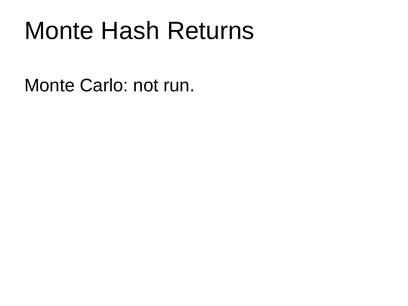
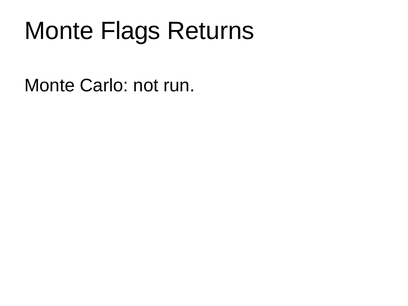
Hash: Hash -> Flags (130, 31)
